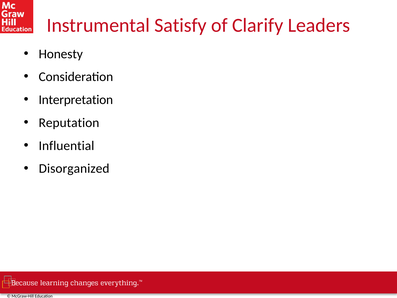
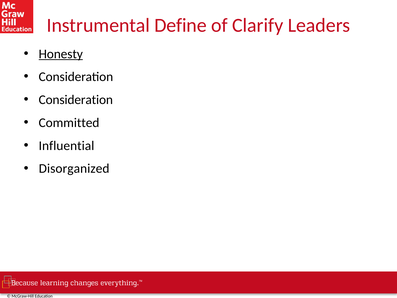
Satisfy: Satisfy -> Define (180, 25)
Honesty underline: none -> present (61, 54)
Interpretation: Interpretation -> Consideration (76, 100)
Reputation: Reputation -> Committed (69, 123)
